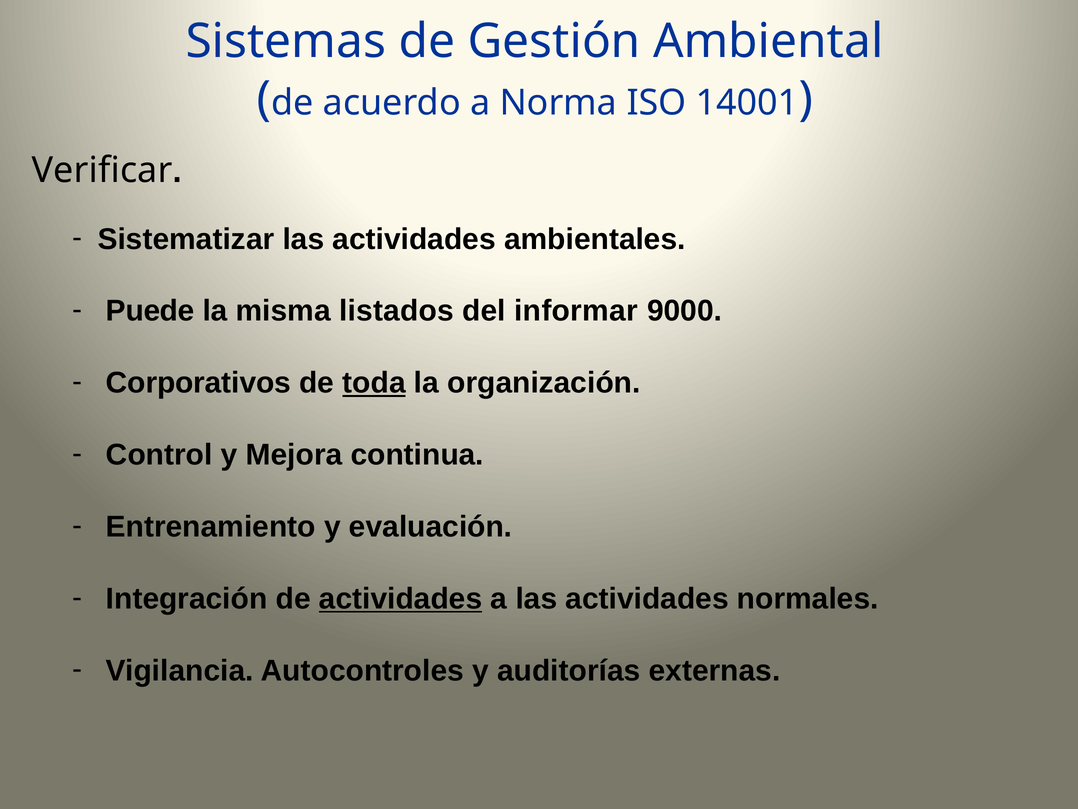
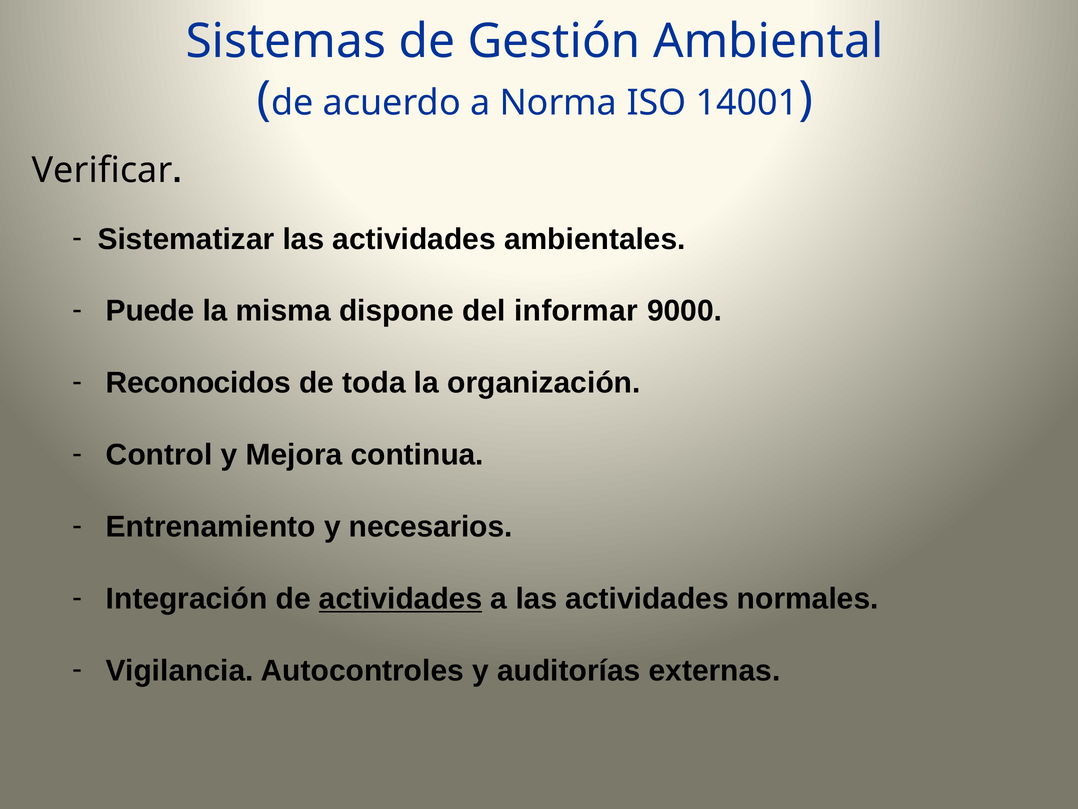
listados: listados -> dispone (397, 311)
Corporativos: Corporativos -> Reconocidos (198, 383)
toda underline: present -> none (374, 383)
evaluación: evaluación -> necesarios (431, 527)
